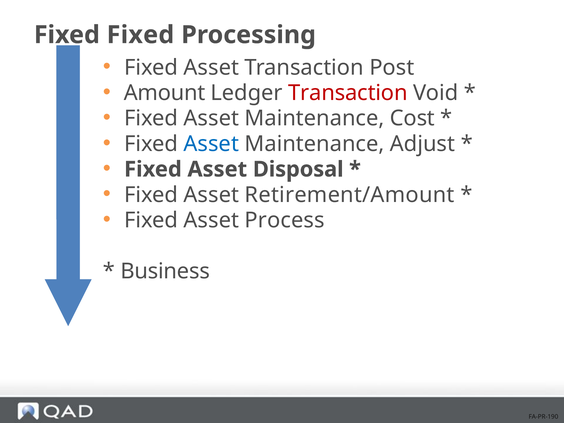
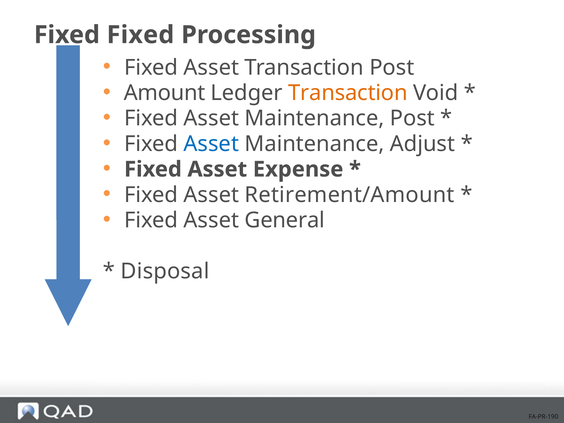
Transaction colour: red -> orange (348, 93)
Maintenance Cost: Cost -> Post (412, 118)
Disposal: Disposal -> Expense (298, 169)
Process: Process -> General (285, 220)
Business: Business -> Disposal (165, 271)
